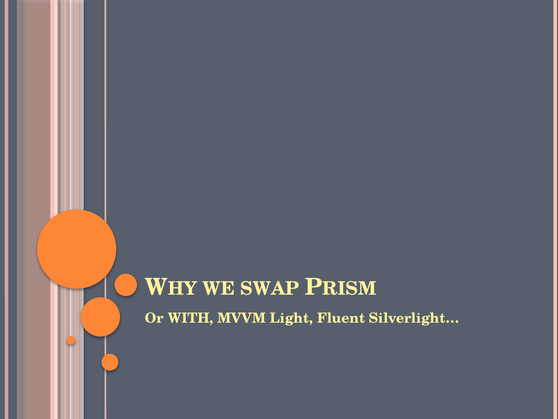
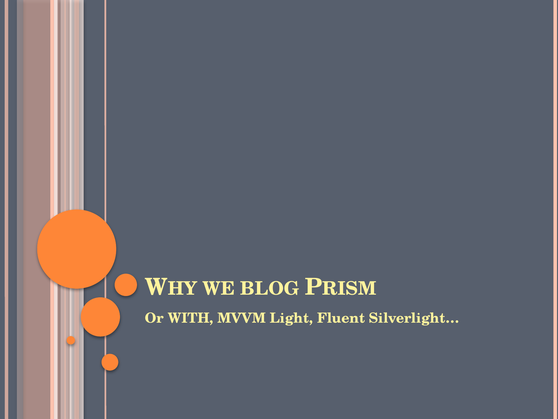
SWAP: SWAP -> BLOG (270, 288)
